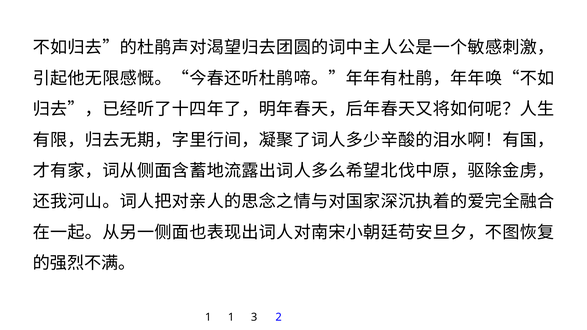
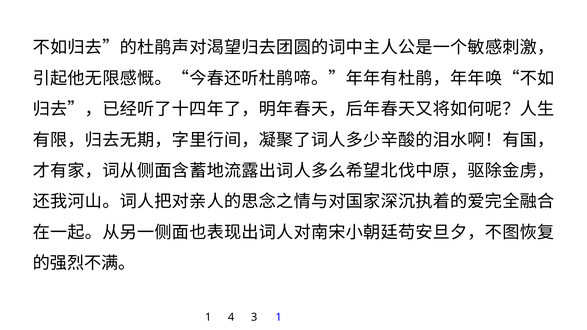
1 1: 1 -> 4 (231, 317)
3 2: 2 -> 1 (279, 317)
